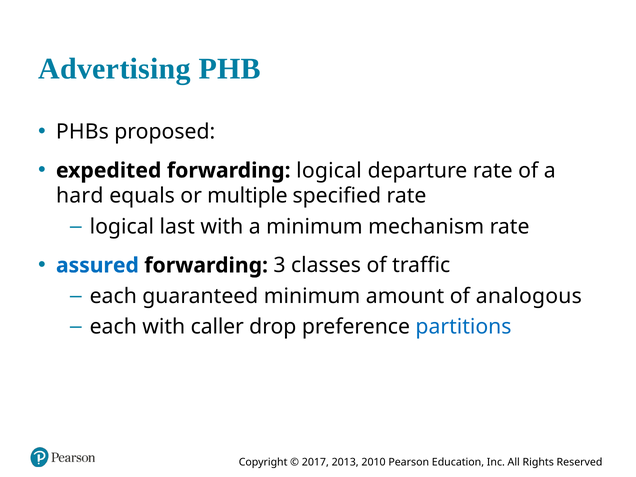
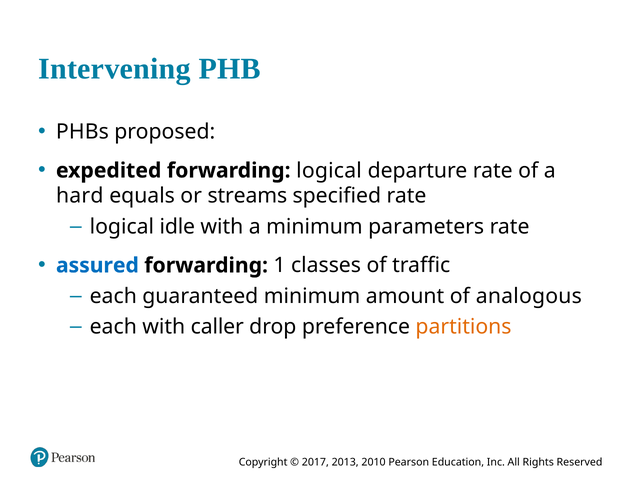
Advertising: Advertising -> Intervening (115, 69)
multiple: multiple -> streams (247, 196)
last: last -> idle (177, 227)
mechanism: mechanism -> parameters (426, 227)
3: 3 -> 1 (280, 265)
partitions colour: blue -> orange (463, 327)
